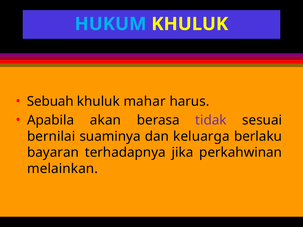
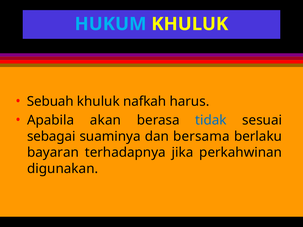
mahar: mahar -> nafkah (145, 101)
tidak colour: purple -> blue (211, 120)
bernilai: bernilai -> sebagai (51, 136)
keluarga: keluarga -> bersama (201, 136)
melainkan: melainkan -> digunakan (63, 169)
